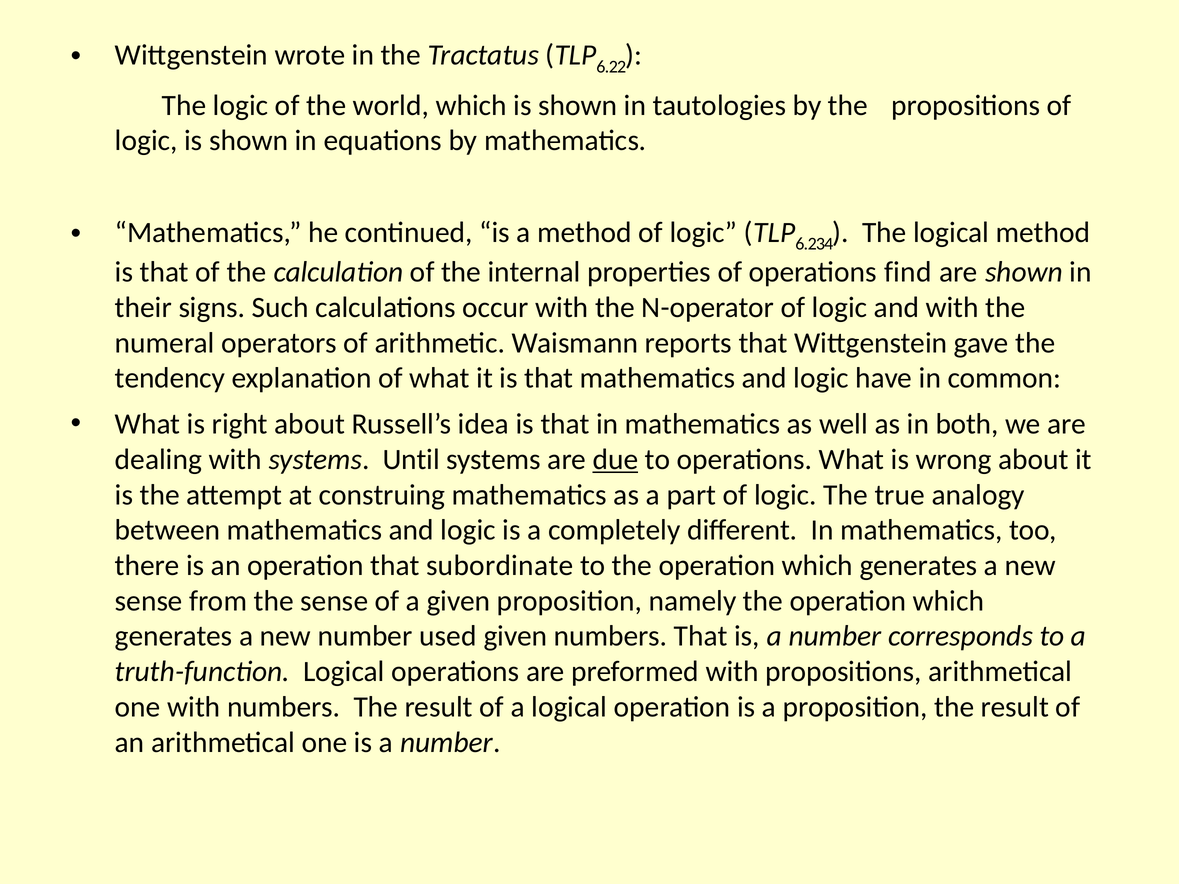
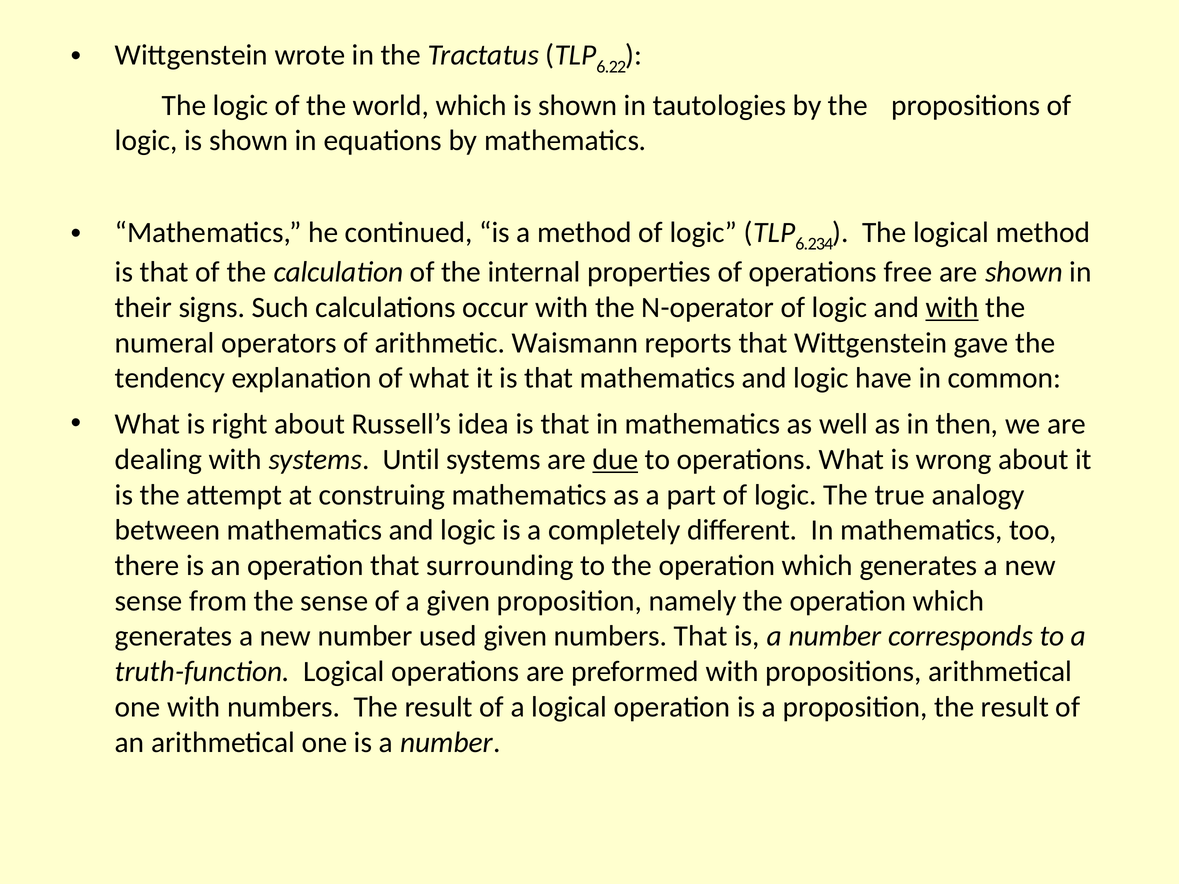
find: find -> free (908, 272)
with underline: none -> present (952, 308)
both: both -> then (967, 424)
subordinate: subordinate -> surrounding (500, 566)
